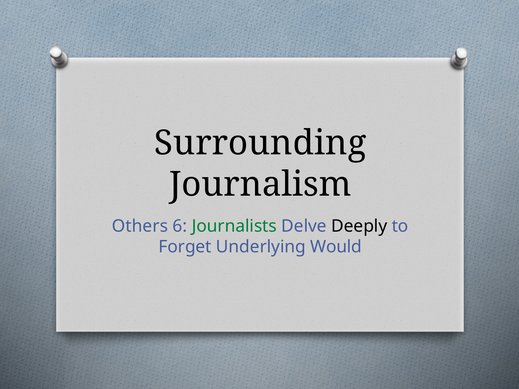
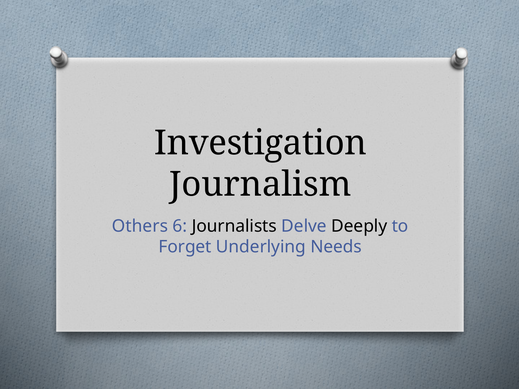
Surrounding: Surrounding -> Investigation (261, 143)
Journalists colour: green -> black (234, 226)
Would: Would -> Needs (336, 247)
